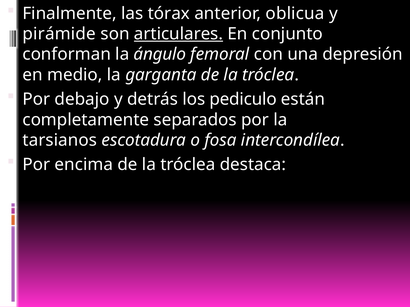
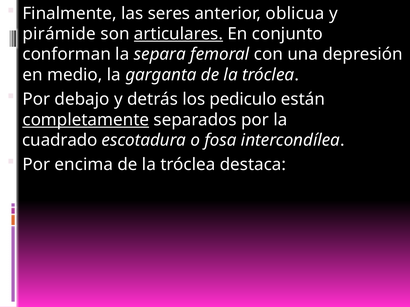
tórax: tórax -> seres (169, 13)
ángulo: ángulo -> separa (160, 54)
completamente underline: none -> present (86, 120)
tarsianos: tarsianos -> cuadrado (60, 140)
